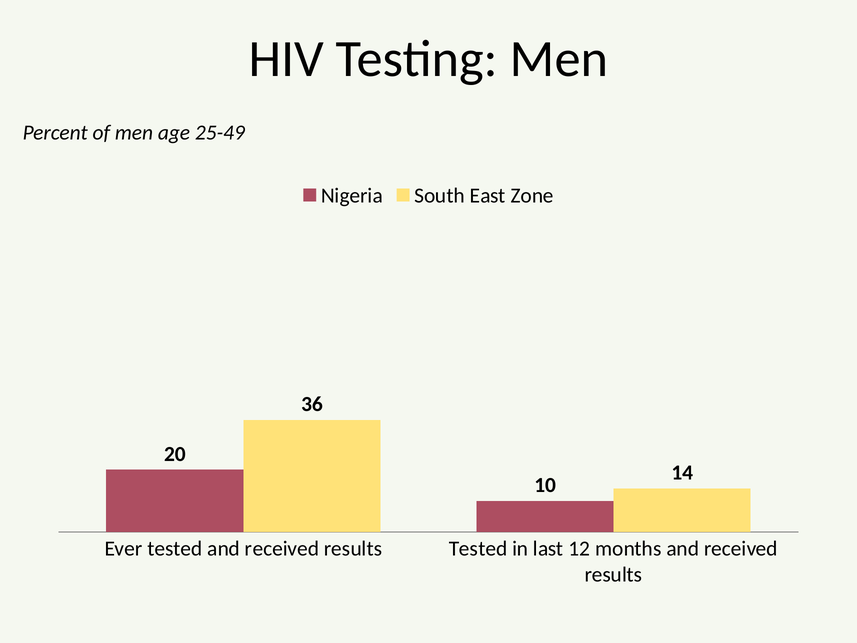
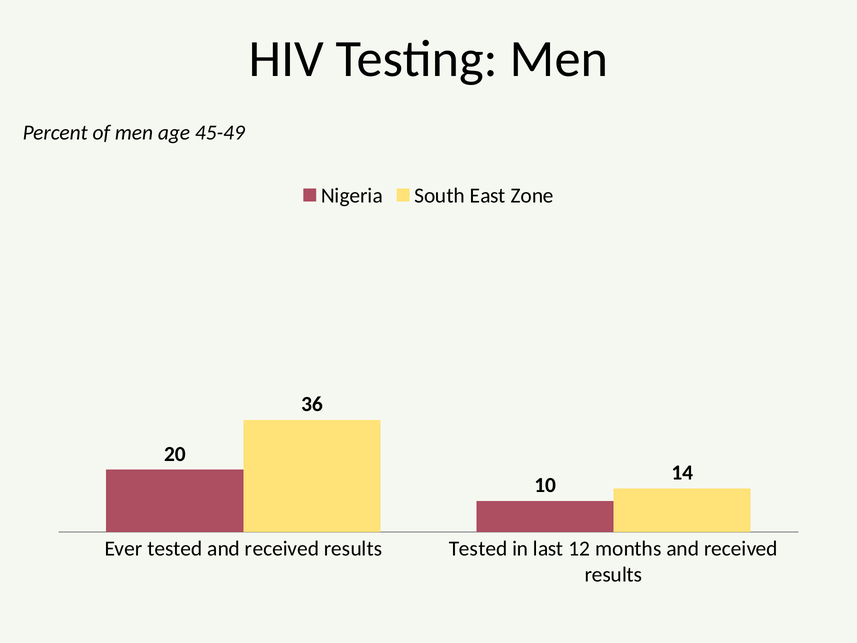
25-49: 25-49 -> 45-49 (220, 133)
